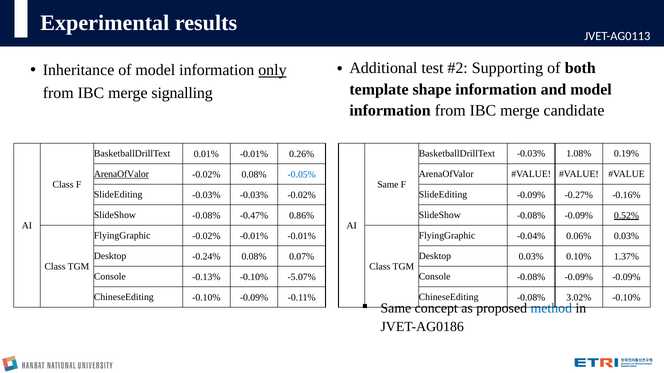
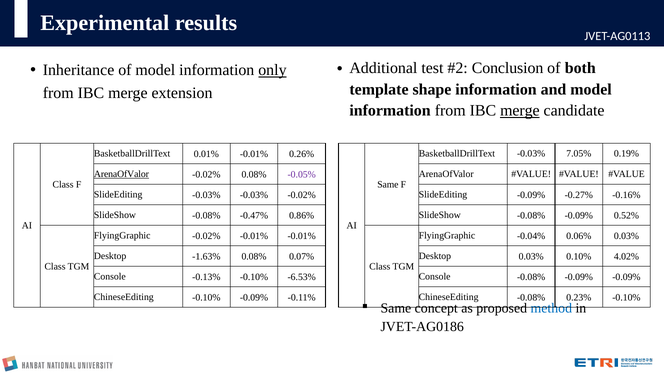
Supporting: Supporting -> Conclusion (508, 68)
signalling: signalling -> extension (182, 93)
merge underline: none -> present (520, 111)
1.08%: 1.08% -> 7.05% (579, 154)
-0.05% colour: blue -> purple (302, 175)
0.52% underline: present -> none (626, 216)
-0.24%: -0.24% -> -1.63% (206, 257)
1.37%: 1.37% -> 4.02% (626, 257)
-5.07%: -5.07% -> -6.53% (302, 277)
3.02%: 3.02% -> 0.23% (579, 298)
